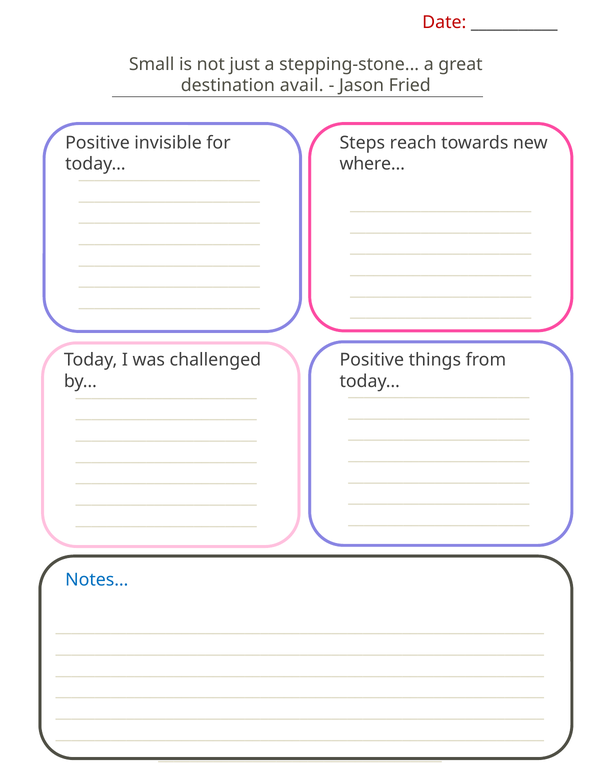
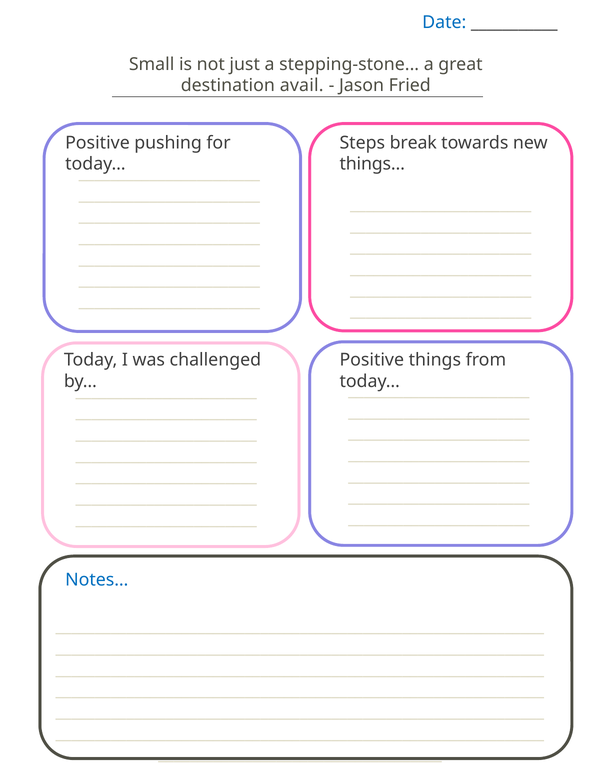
Date colour: red -> blue (444, 22)
invisible: invisible -> pushing (168, 143)
reach: reach -> break (413, 143)
where…: where… -> things… (372, 164)
